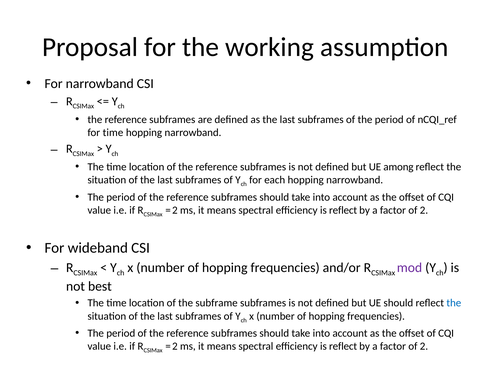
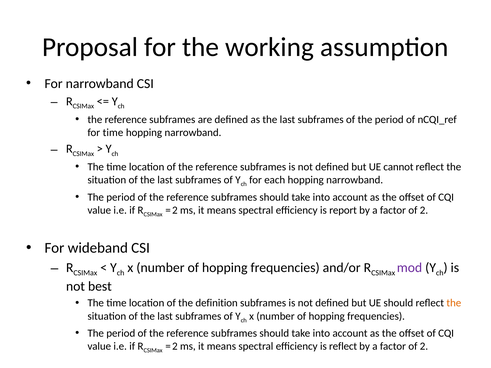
among: among -> cannot (398, 167)
reflect: reflect -> report (343, 210)
subframe: subframe -> definition (217, 303)
the colour: blue -> orange (454, 303)
